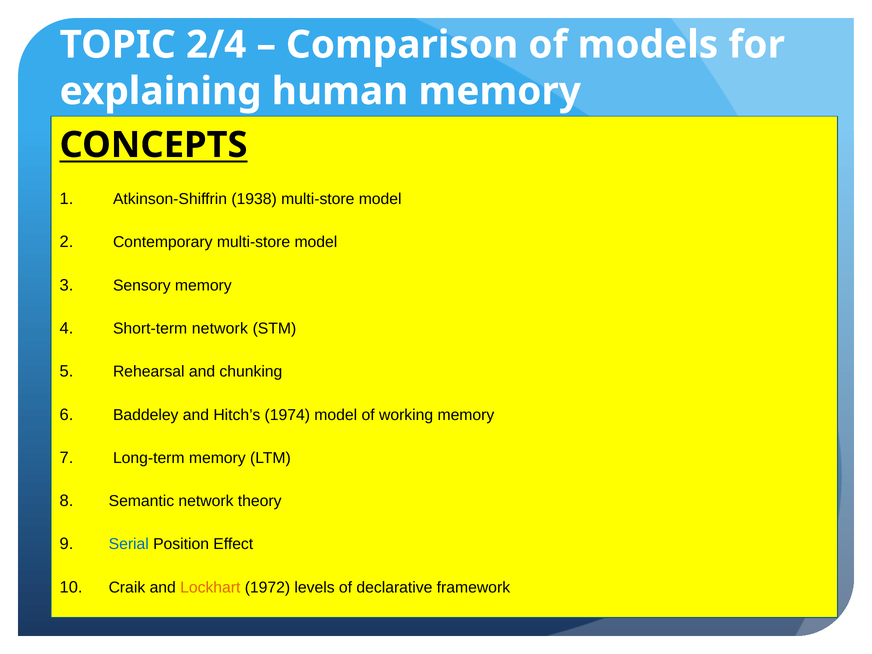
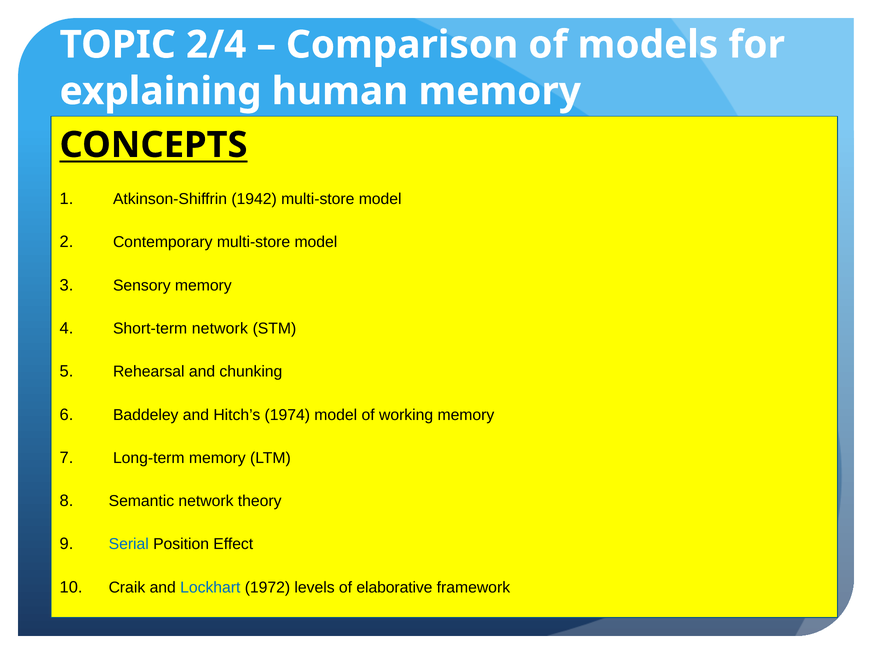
1938: 1938 -> 1942 (254, 199)
Lockhart colour: orange -> blue (210, 587)
declarative: declarative -> elaborative (394, 587)
